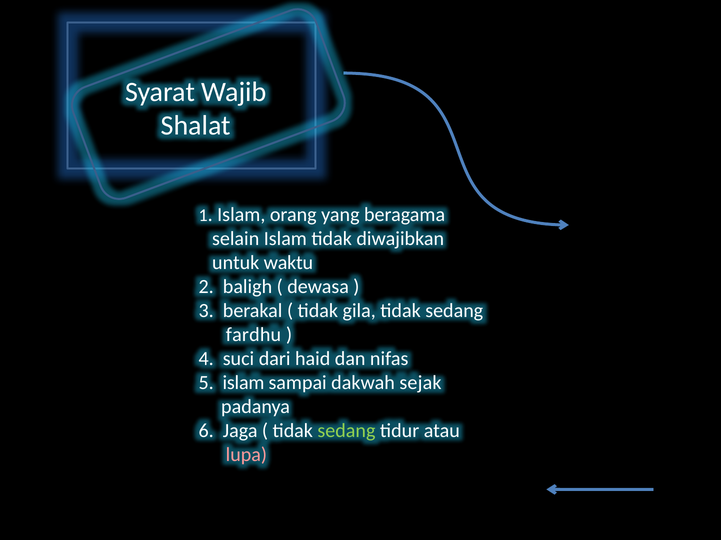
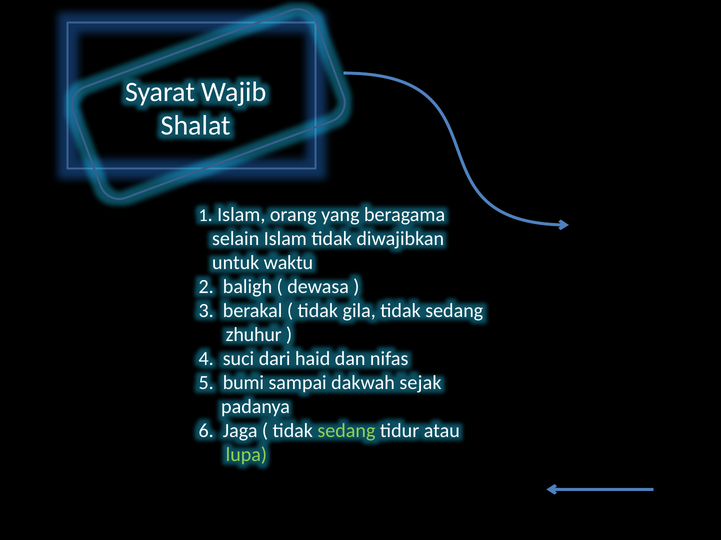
fardhu: fardhu -> zhuhur (254, 335)
5 islam: islam -> bumi (243, 383)
lupa colour: pink -> light green (246, 455)
